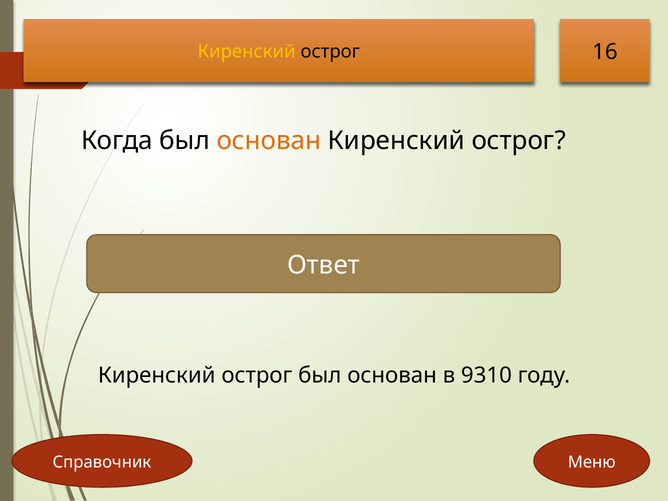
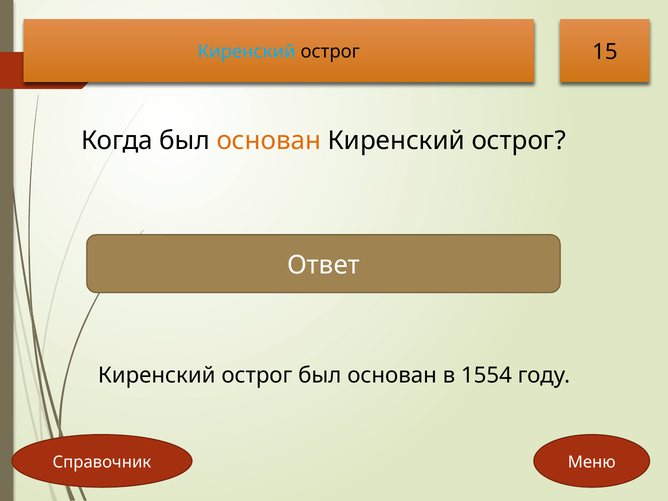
Киренский colour: yellow -> light blue (247, 52)
16: 16 -> 15 (605, 52)
9310: 9310 -> 1554 (486, 375)
